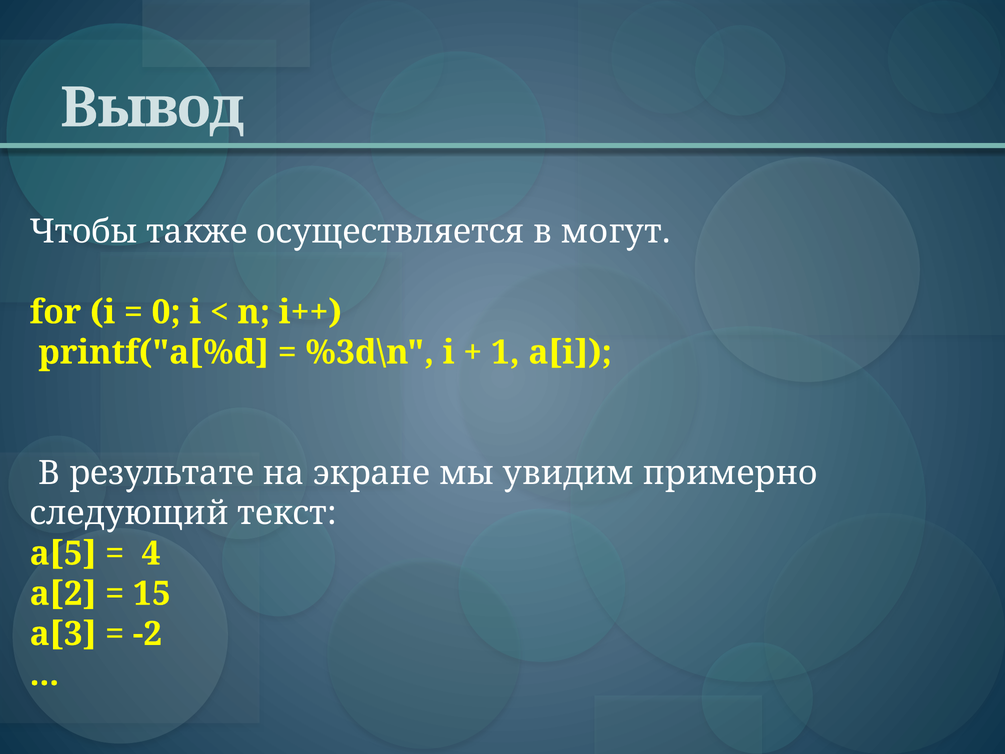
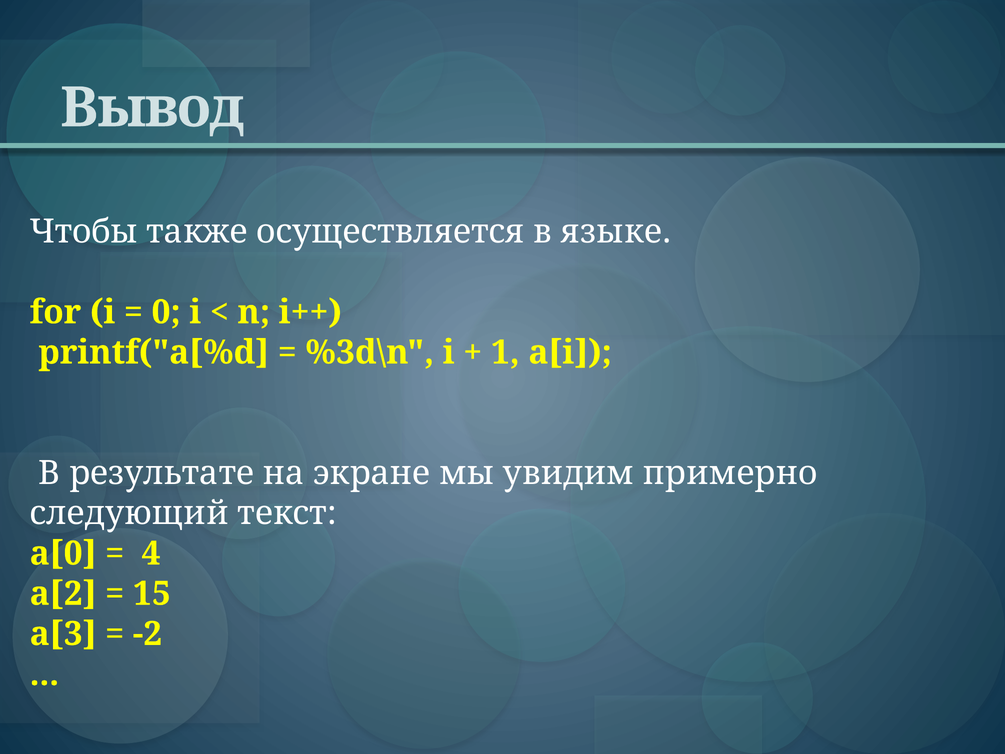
могут: могут -> языке (616, 232)
a[5: a[5 -> a[0 (63, 553)
